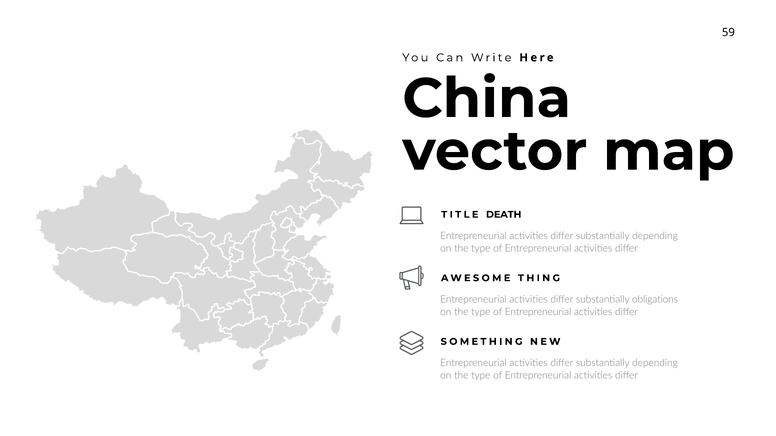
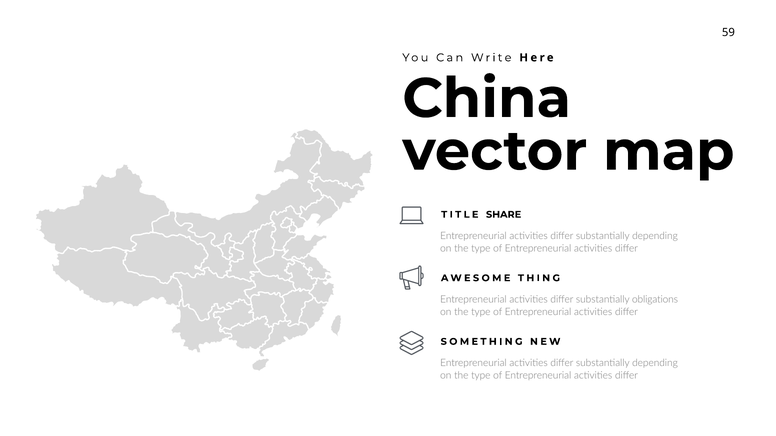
DEATH: DEATH -> SHARE (504, 215)
